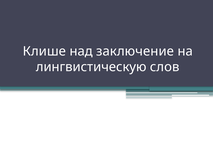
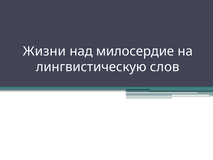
Клише: Клише -> Жизни (44, 51)
заключение: заключение -> милосердие (135, 51)
